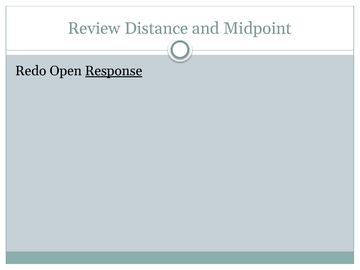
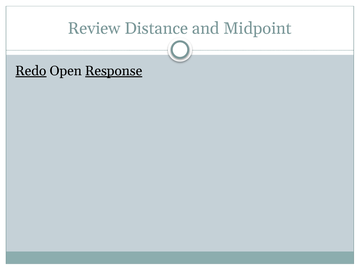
Redo underline: none -> present (31, 71)
